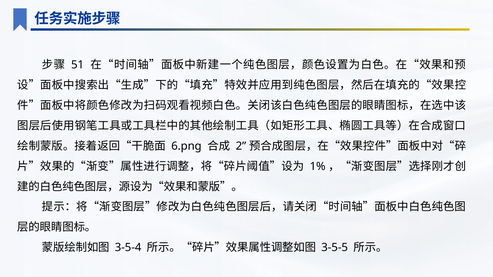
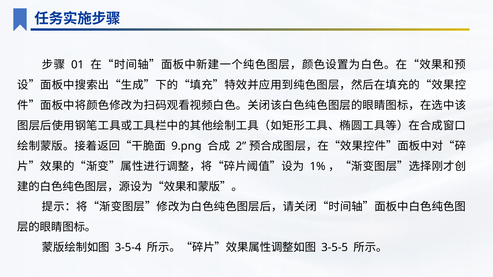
51: 51 -> 01 (78, 65)
6.png: 6.png -> 9.png (186, 146)
